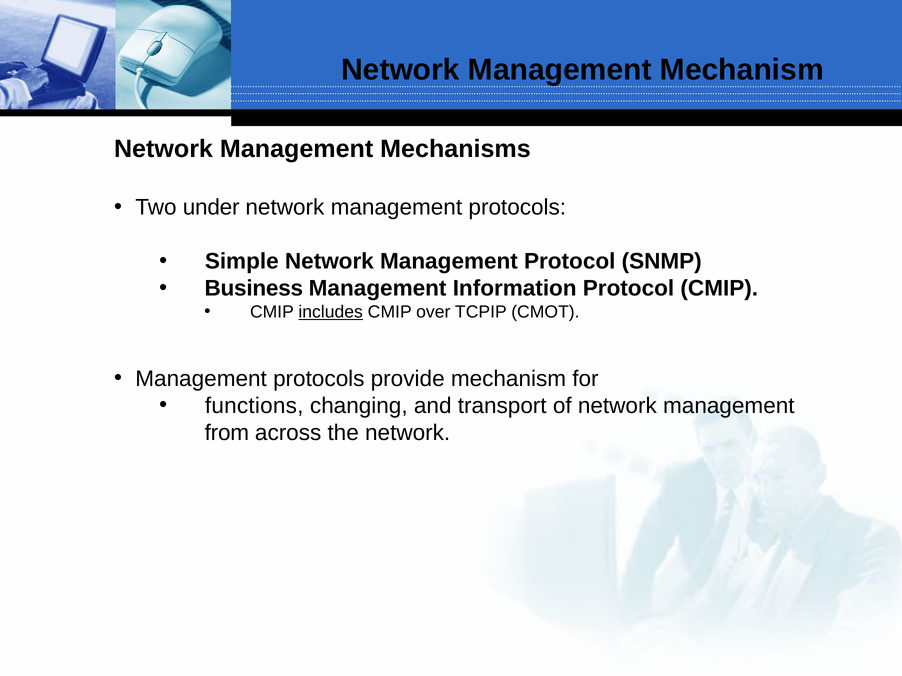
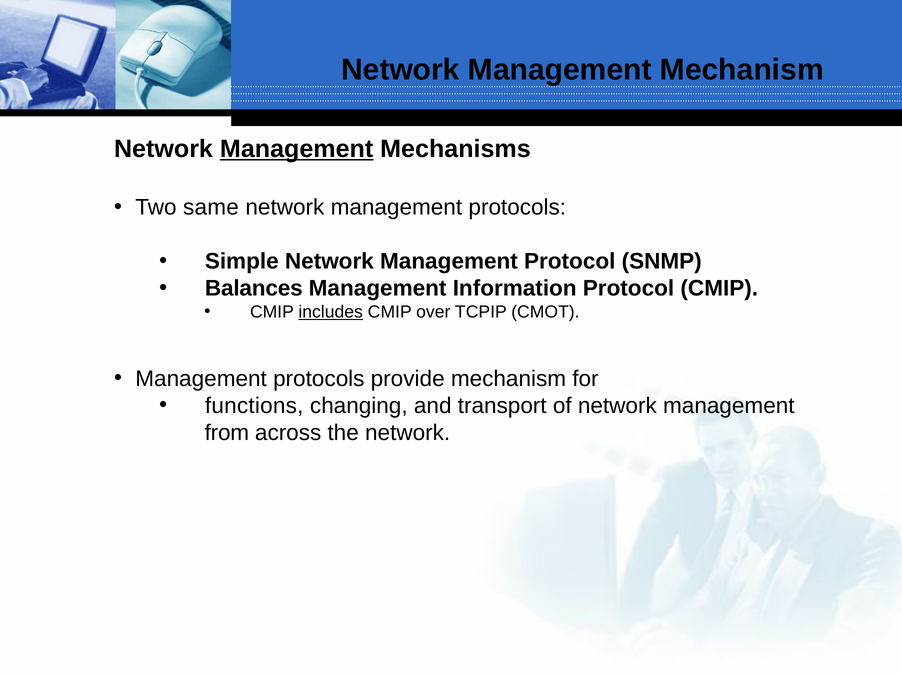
Management underline: none -> present (297, 149)
under: under -> same (211, 207)
Business: Business -> Balances (254, 289)
